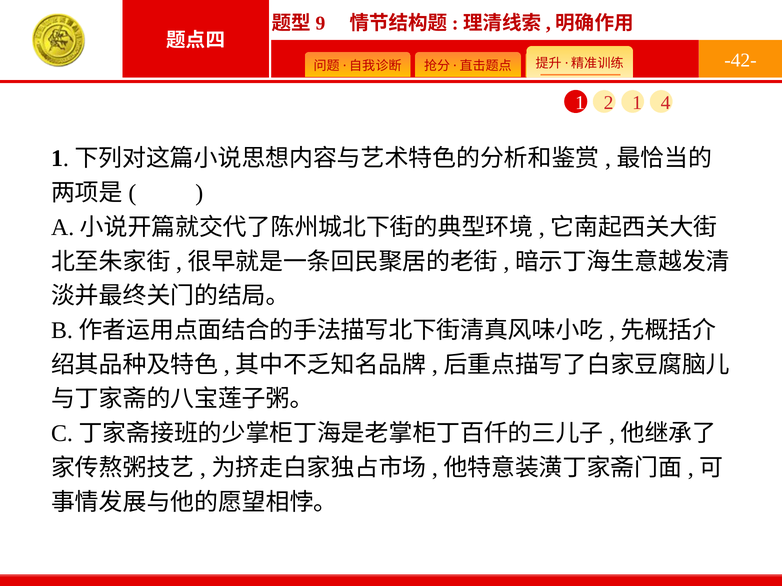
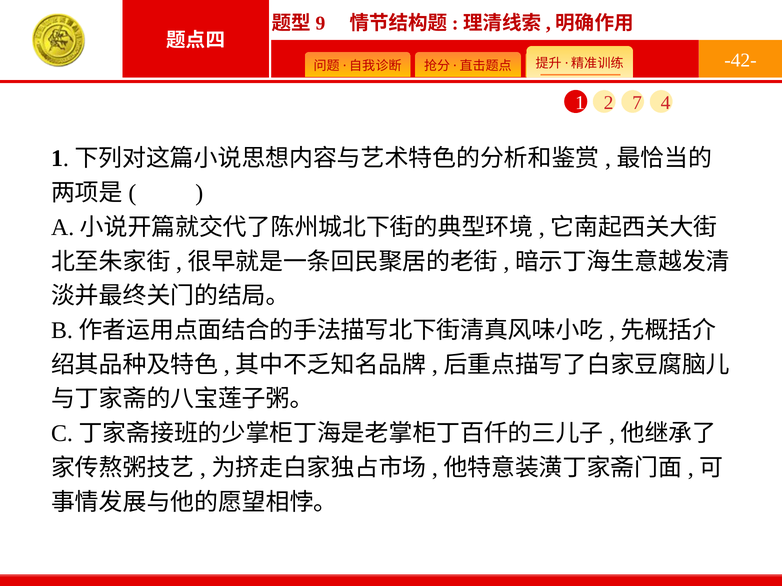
2 1: 1 -> 7 (637, 103)
